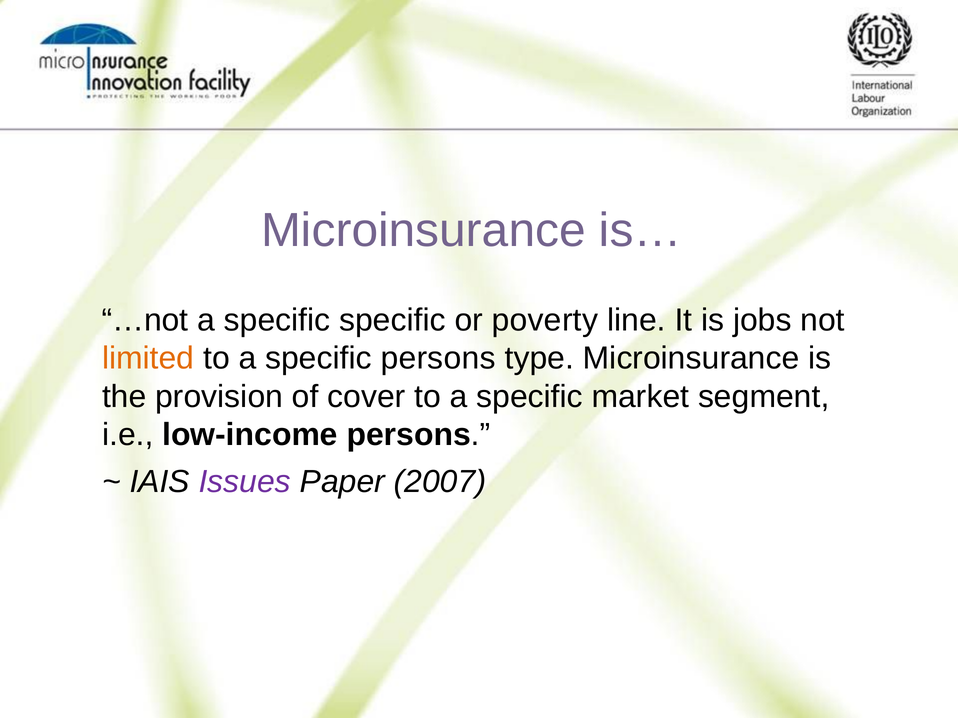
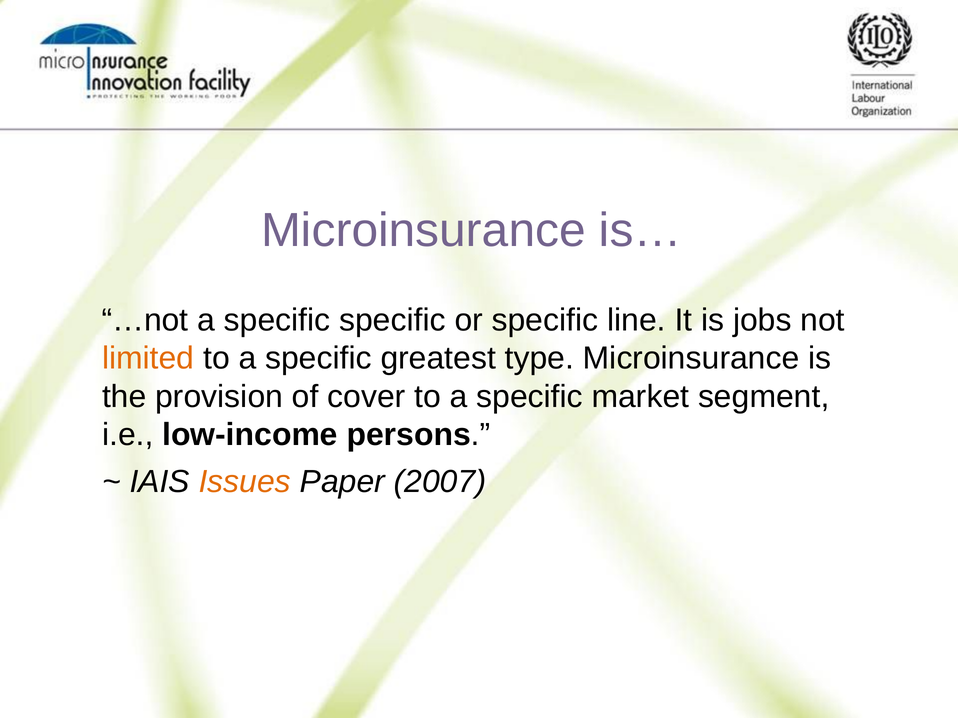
or poverty: poverty -> specific (545, 320)
specific persons: persons -> greatest (438, 359)
Issues colour: purple -> orange (245, 482)
